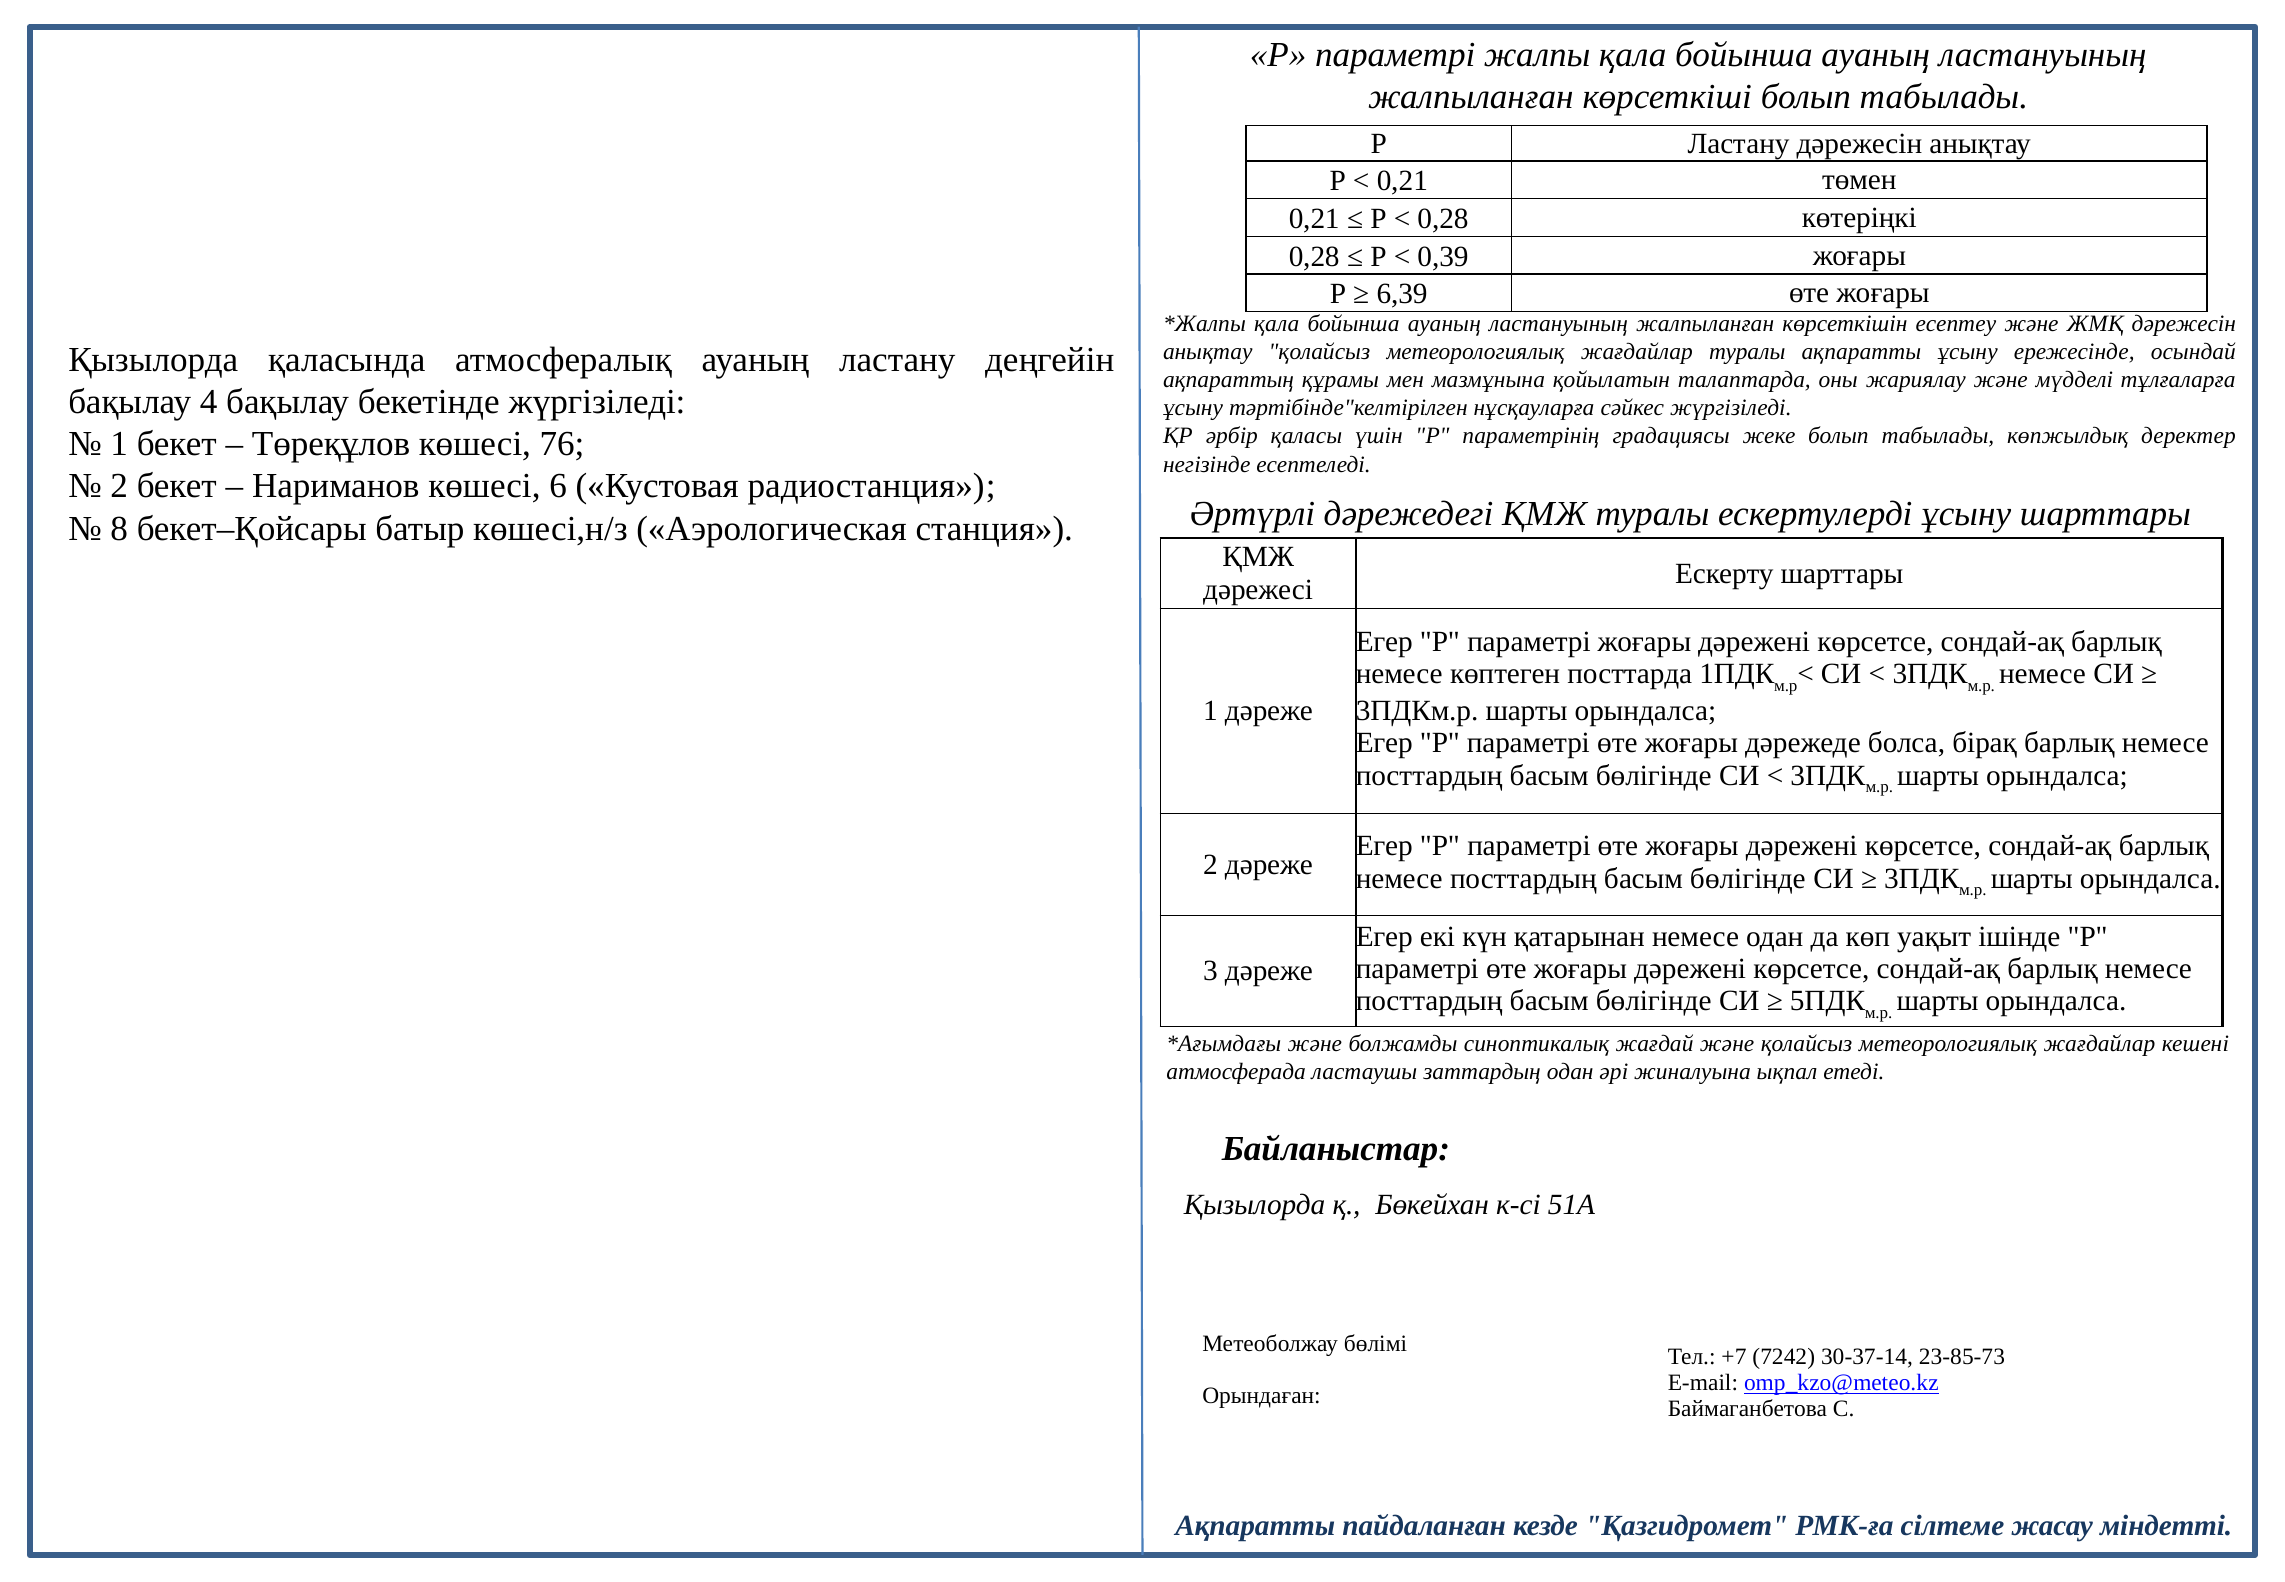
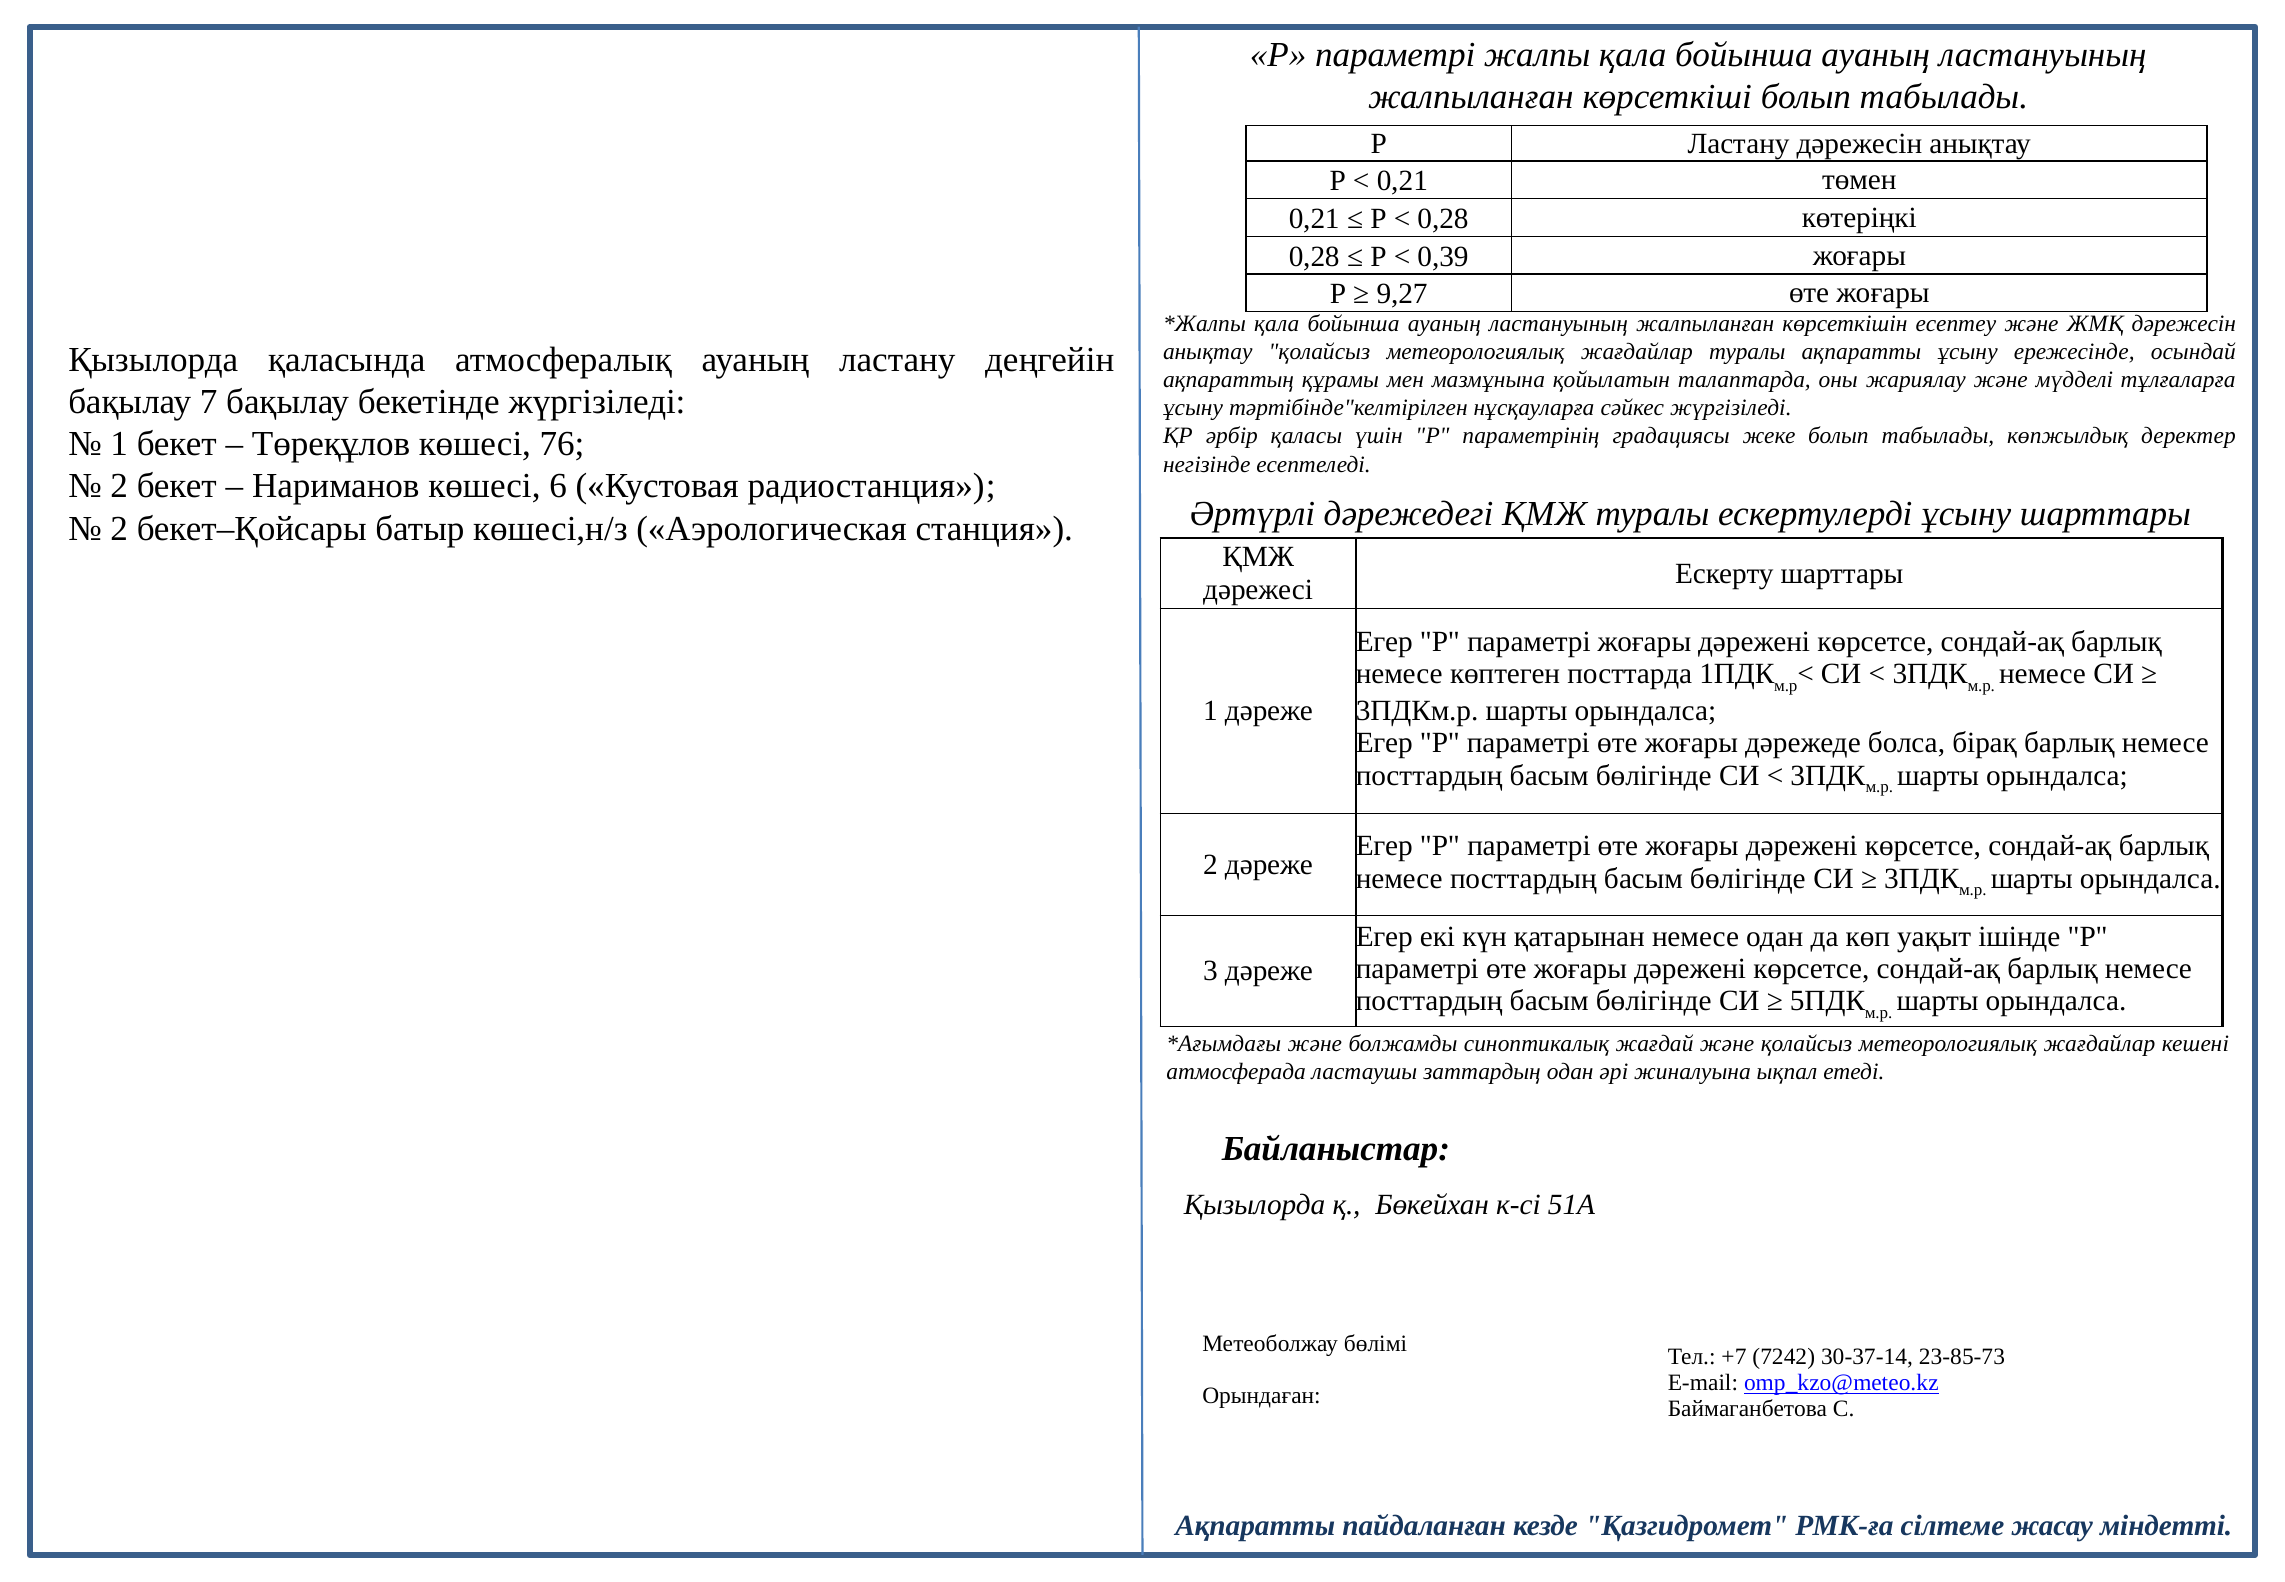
6,39: 6,39 -> 9,27 (1402, 294)
4: 4 -> 7 (209, 402)
8: 8 -> 2 (119, 528)
